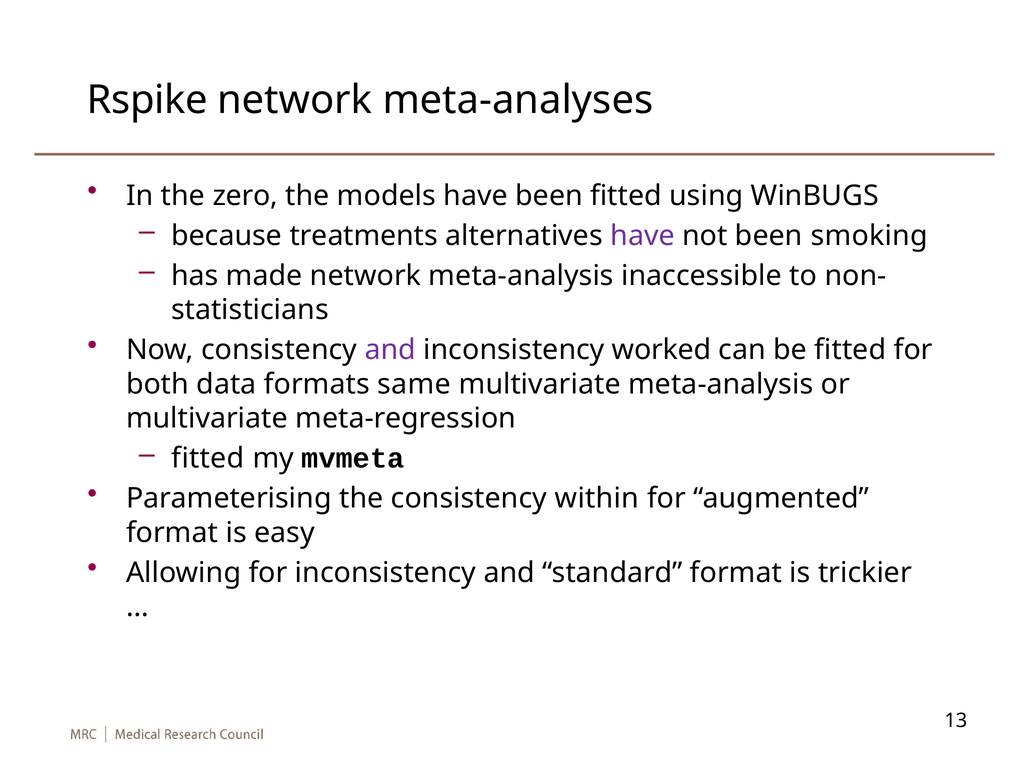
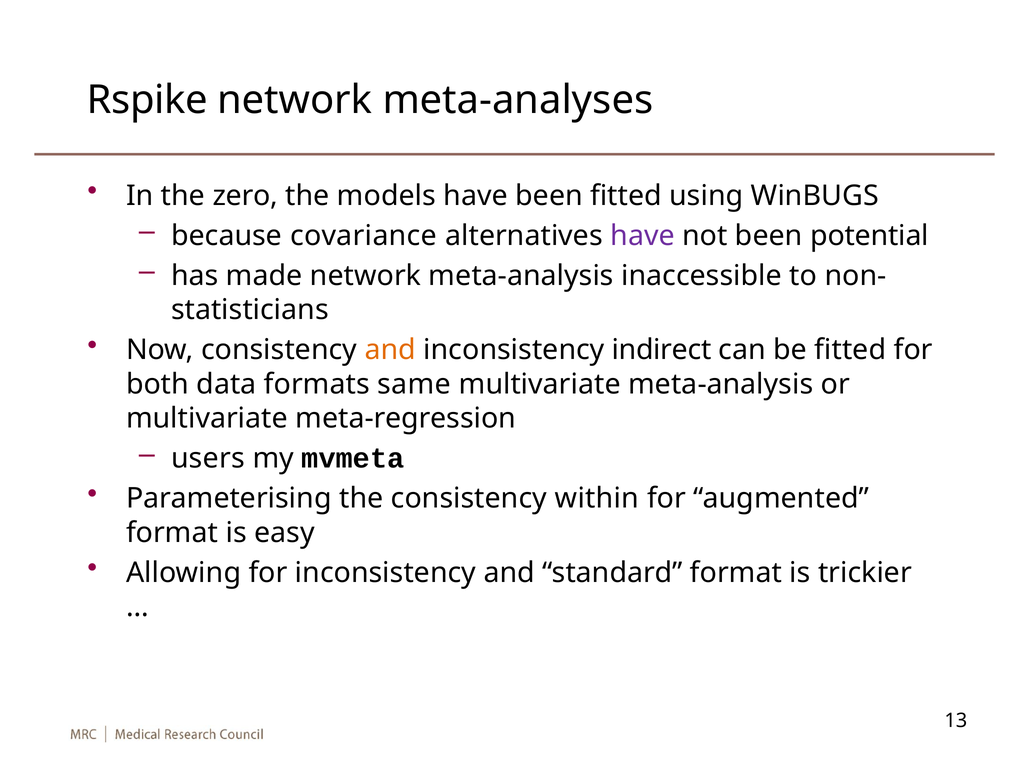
treatments: treatments -> covariance (364, 236)
smoking: smoking -> potential (869, 236)
and colour: purple -> orange (390, 350)
worked: worked -> indirect (662, 350)
fitted: fitted -> users (208, 459)
